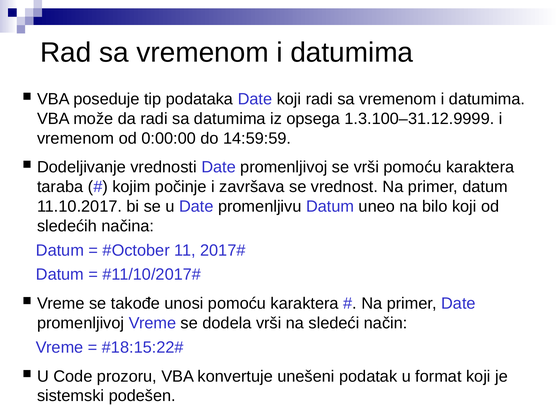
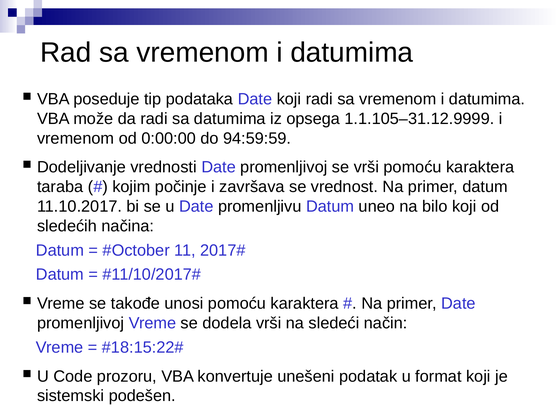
1.3.100–31.12.9999: 1.3.100–31.12.9999 -> 1.1.105–31.12.9999 (419, 119)
14:59:59: 14:59:59 -> 94:59:59 (257, 138)
